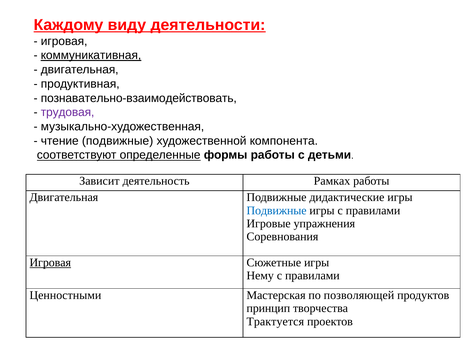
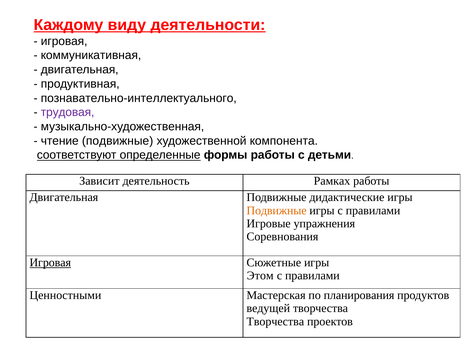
коммуникативная underline: present -> none (91, 55)
познавательно-взаимодействовать: познавательно-взаимодействовать -> познавательно-интеллектуального (139, 98)
Подвижные colour: blue -> orange (277, 211)
Нему: Нему -> Этом (260, 276)
позволяющей: позволяющей -> планирования (359, 295)
принцип: принцип -> ведущей (268, 309)
Трактуется: Трактуется -> Творчества (275, 322)
